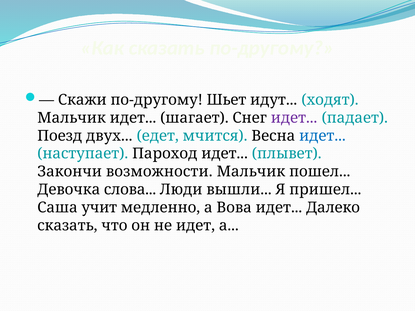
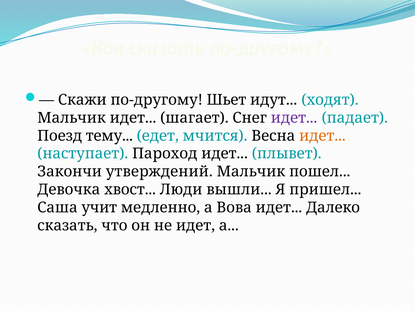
двух: двух -> тему (109, 136)
идет colour: blue -> orange (322, 136)
возможности: возможности -> утверждений (159, 172)
слова: слова -> хвост (130, 190)
